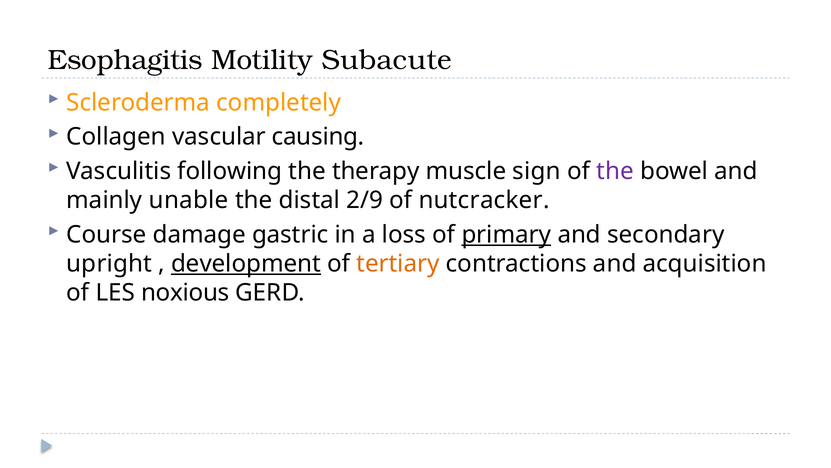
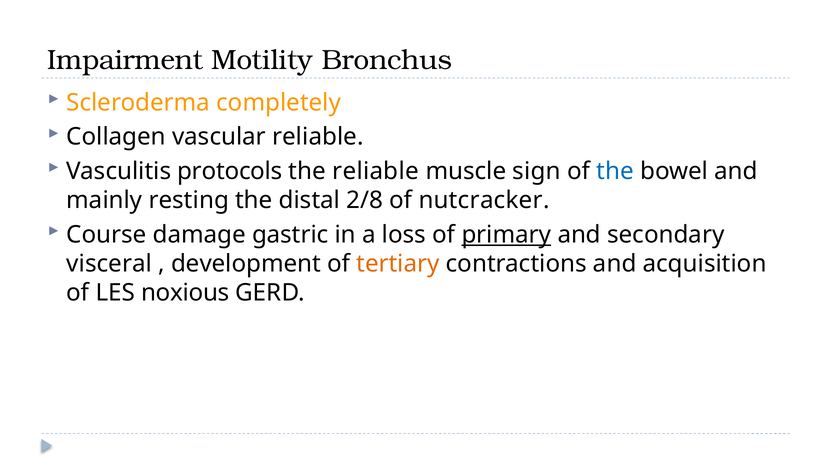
Esophagitis: Esophagitis -> Impairment (125, 60)
Subacute: Subacute -> Bronchus (387, 60)
vascular causing: causing -> reliable (318, 137)
following: following -> protocols (230, 171)
the therapy: therapy -> reliable (376, 171)
the colour: purple -> blue (615, 171)
unable: unable -> resting (189, 200)
2/9: 2/9 -> 2/8 (365, 200)
upright: upright -> visceral (109, 264)
development underline: present -> none (246, 264)
